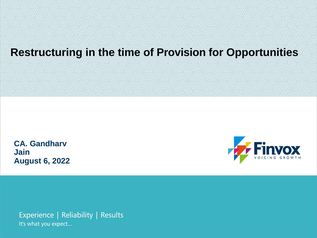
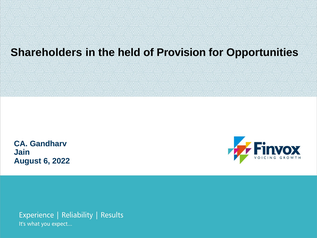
Restructuring: Restructuring -> Shareholders (46, 52)
time: time -> held (129, 52)
